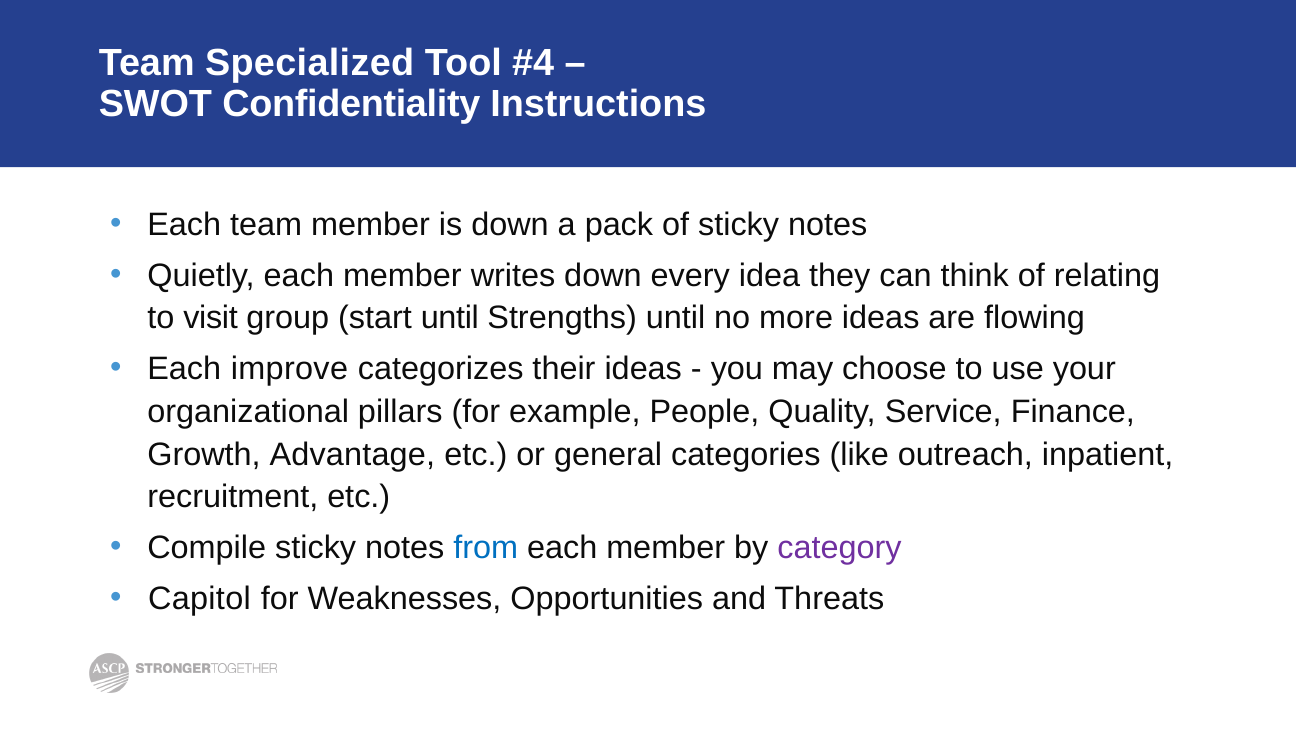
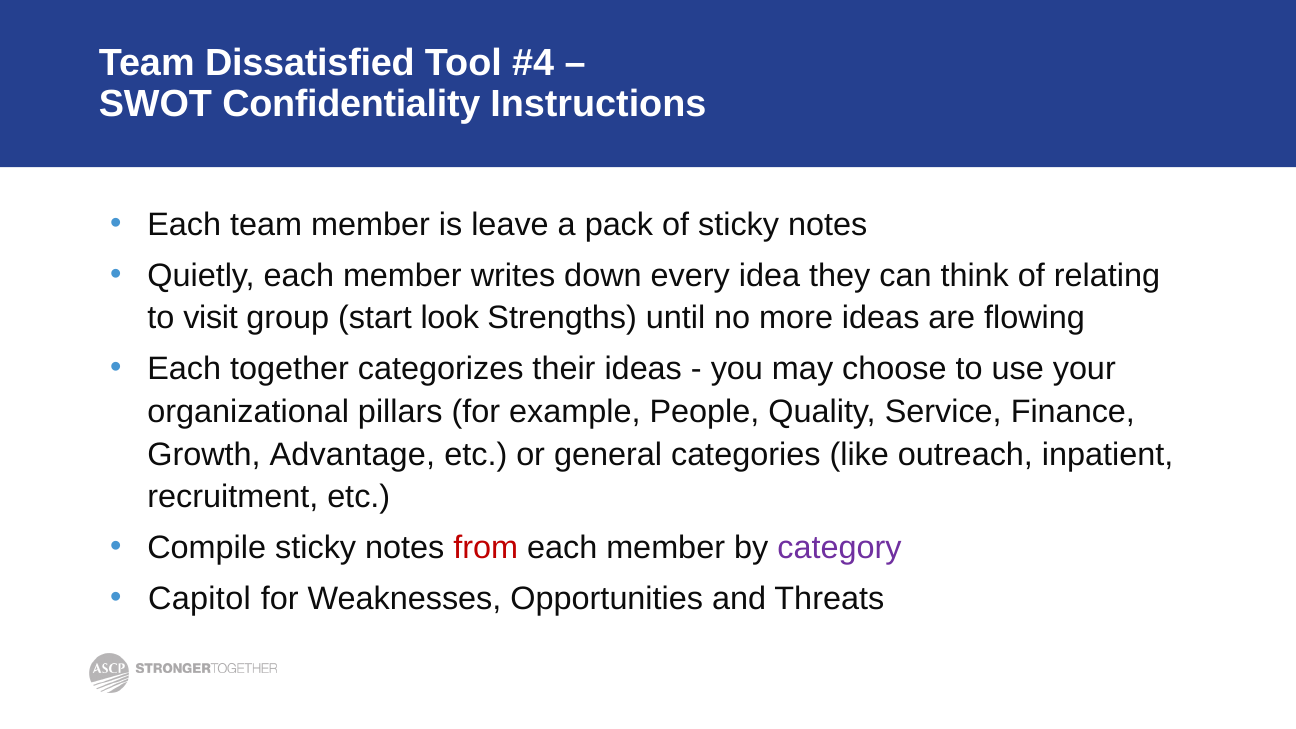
Specialized: Specialized -> Dissatisfied (310, 63)
is down: down -> leave (510, 224)
start until: until -> look (450, 318)
improve: improve -> together (290, 369)
from colour: blue -> red (486, 548)
